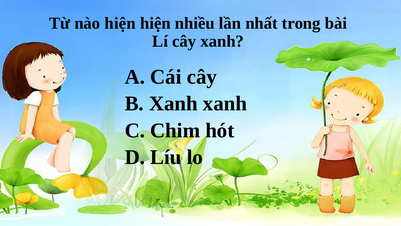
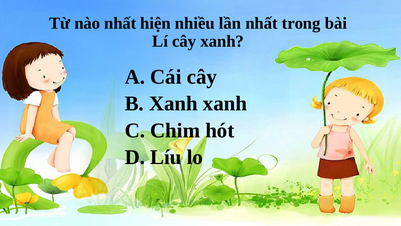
nào hiện: hiện -> nhất (120, 23)
